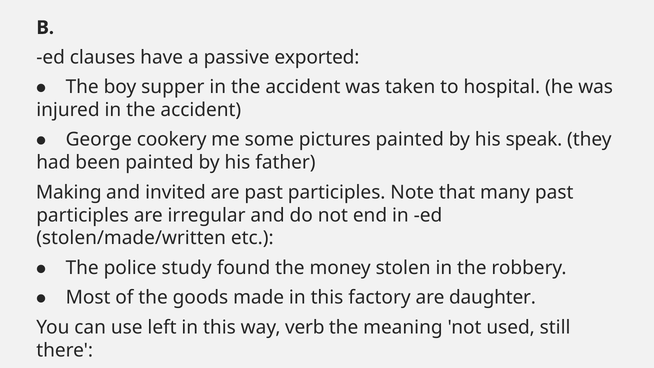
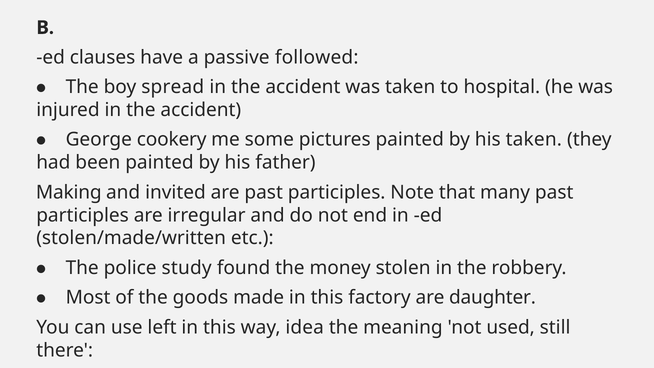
exported: exported -> followed (317, 57)
supper: supper -> spread (173, 87)
his speak: speak -> taken (534, 140)
verb: verb -> idea (305, 327)
